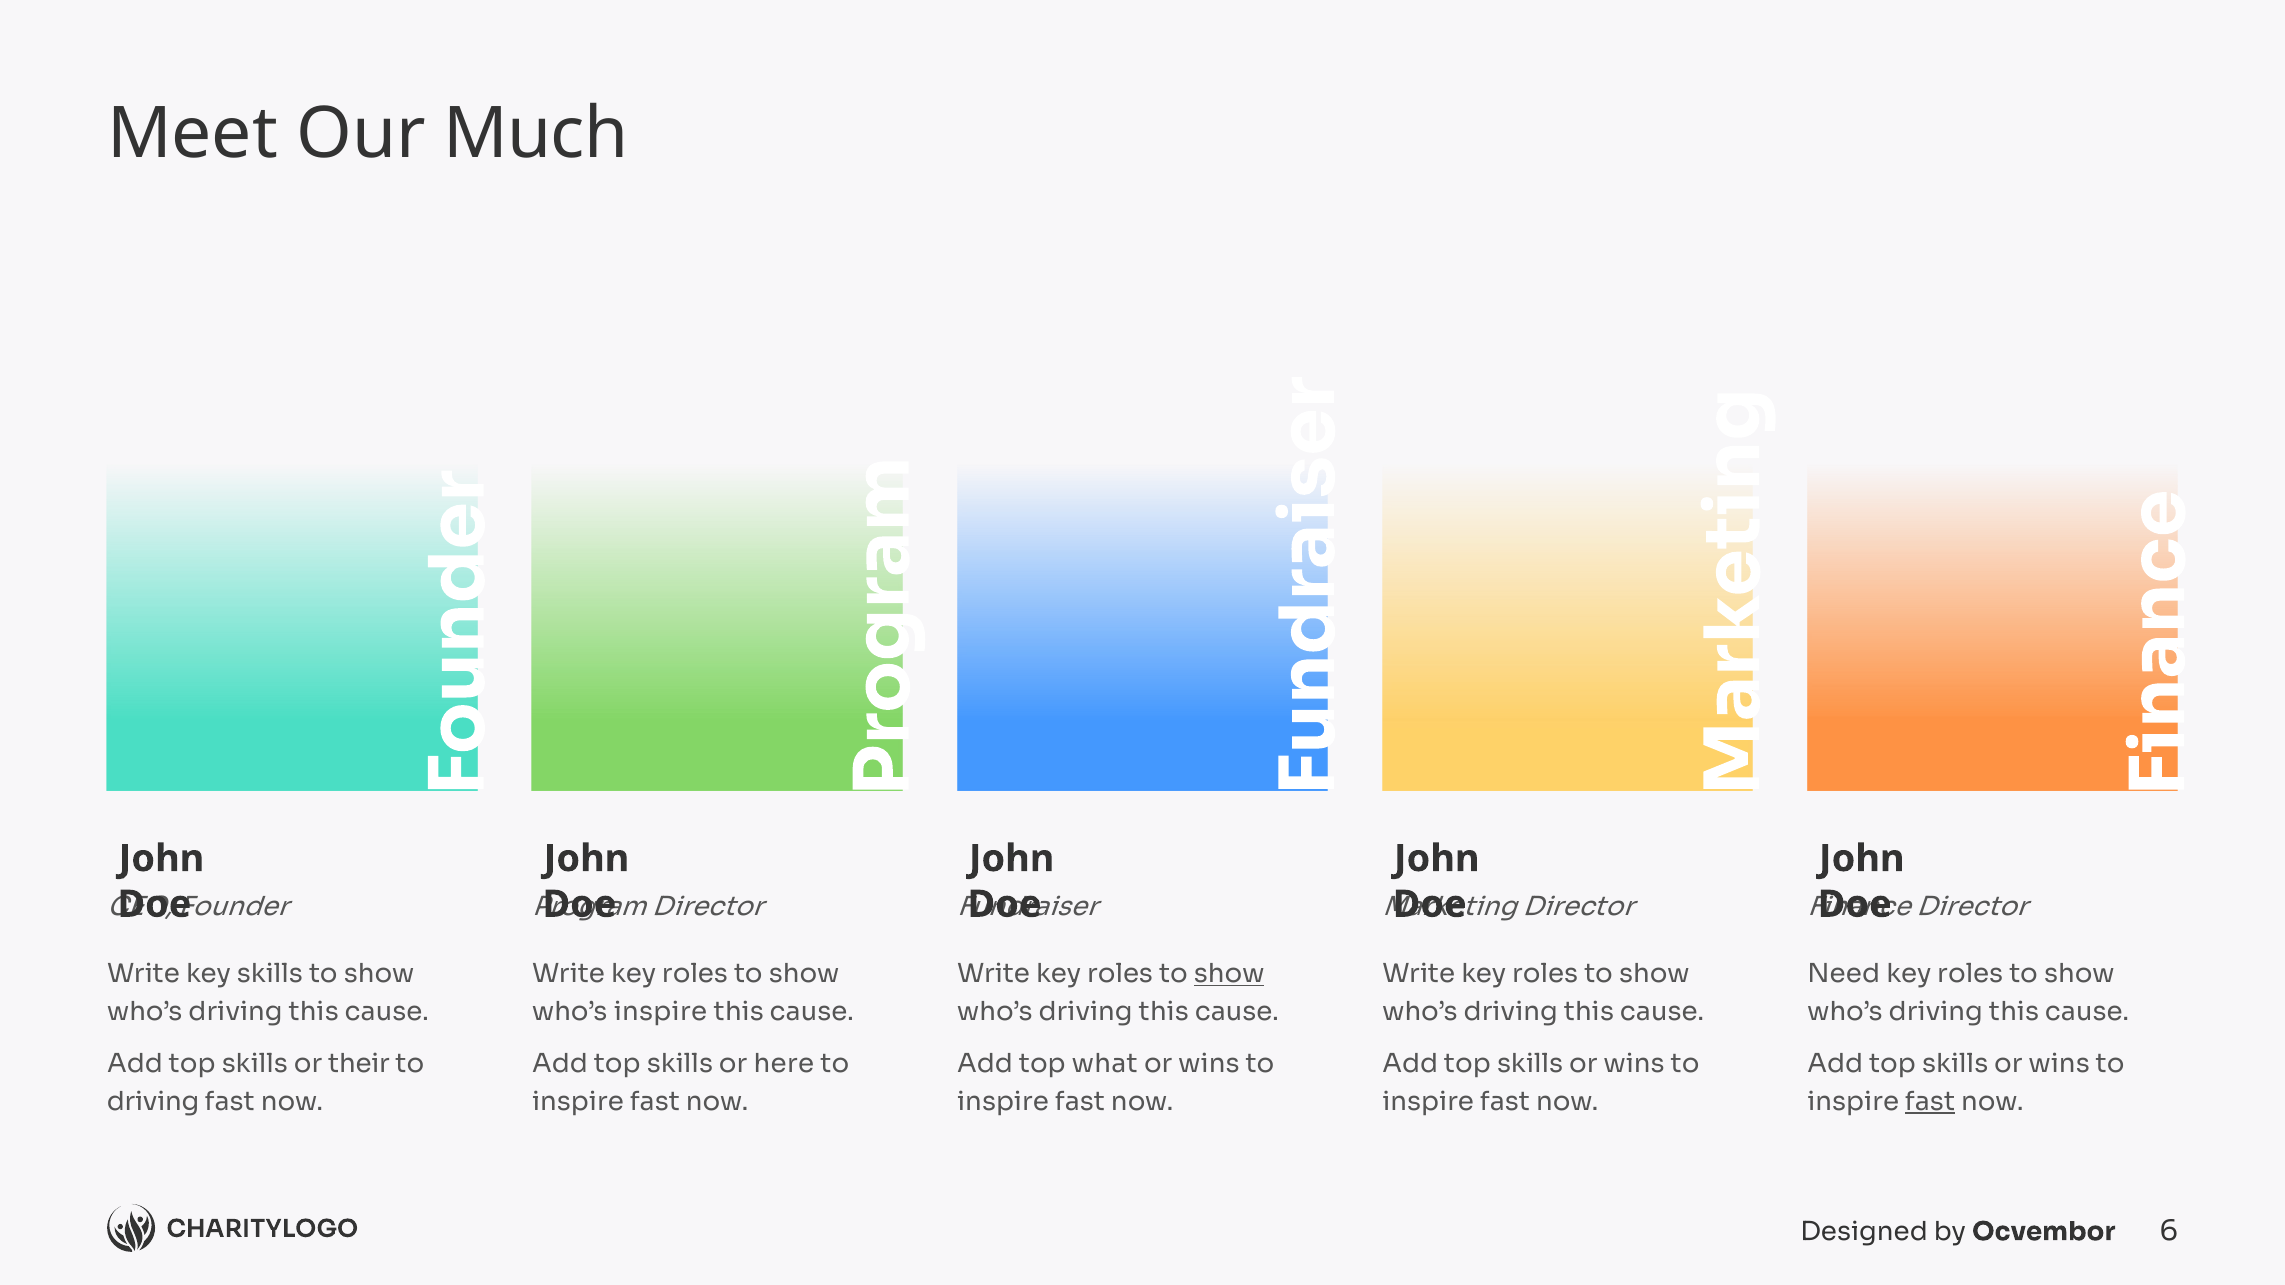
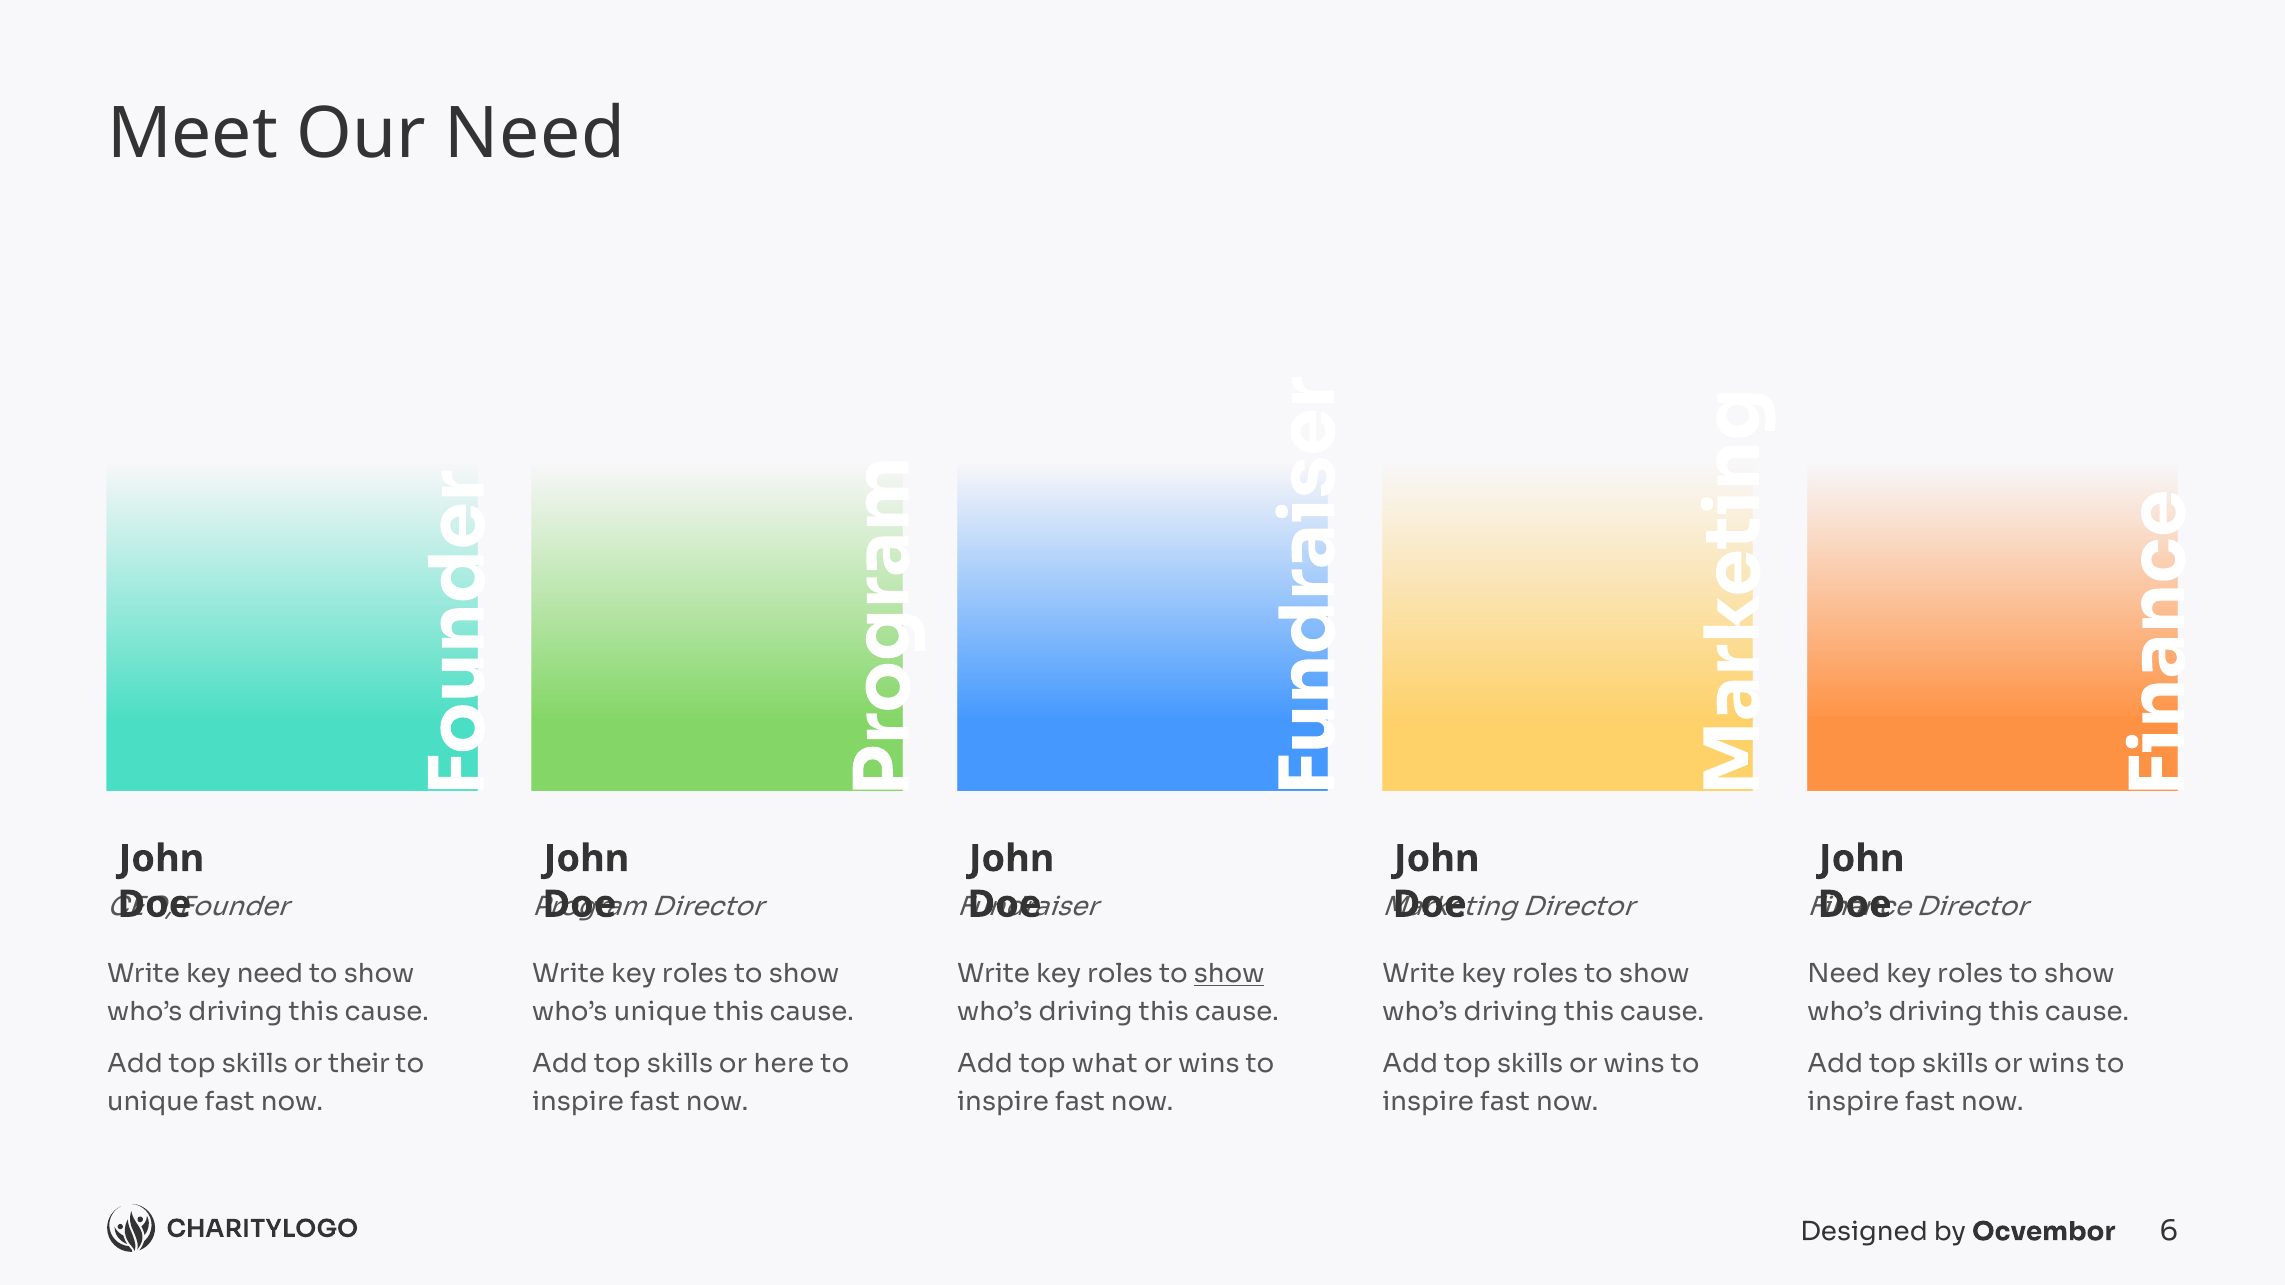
Our Much: Much -> Need (535, 134)
key skills: skills -> need (270, 974)
who’s inspire: inspire -> unique (660, 1012)
driving: driving -> unique (153, 1102)
fast underline: present -> none (1930, 1102)
